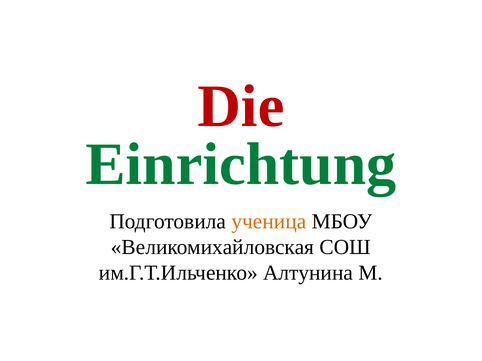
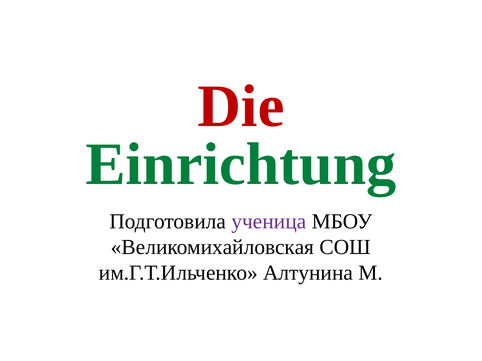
ученица colour: orange -> purple (269, 222)
